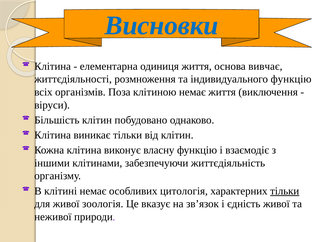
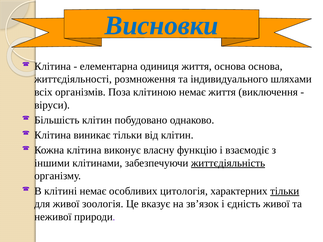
основа вивчає: вивчає -> основа (265, 66)
індивидуального функцію: функцію -> шляхами (291, 79)
життєдіяльність underline: none -> present (228, 163)
